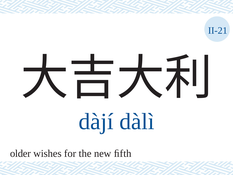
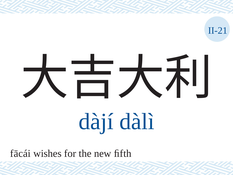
older: older -> fācái (20, 153)
